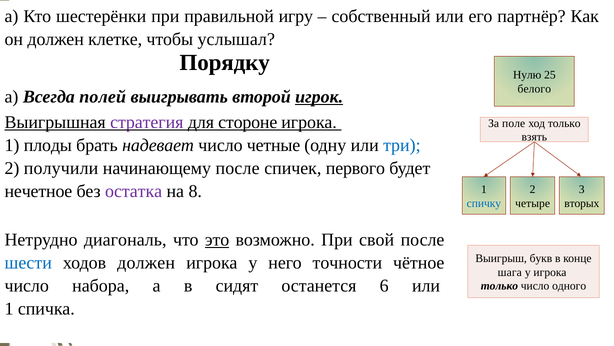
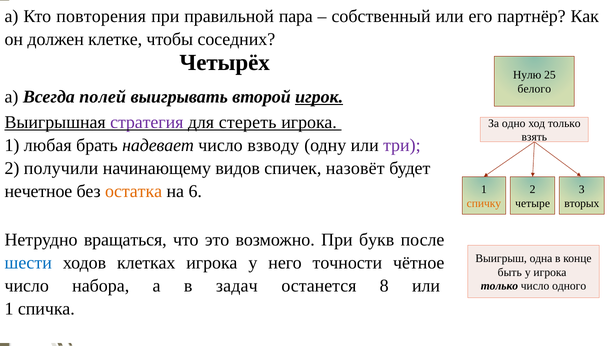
шестерёнки: шестерёнки -> повторения (101, 16)
игру: игру -> пара (296, 16)
услышал: услышал -> соседних (236, 39)
Порядку: Порядку -> Четырёх (225, 62)
стороне: стороне -> стереть (248, 122)
поле: поле -> одно (514, 123)
плоды: плоды -> любая (48, 145)
четные: четные -> взводу (273, 145)
три colour: blue -> purple (402, 145)
начинающему после: после -> видов (238, 168)
первого: первого -> назовёт (355, 168)
остатка colour: purple -> orange (134, 191)
8: 8 -> 6 (195, 191)
спичку colour: blue -> orange (484, 203)
диагональ: диагональ -> вращаться (125, 239)
это underline: present -> none (217, 239)
свой: свой -> букв (377, 239)
букв: букв -> одна (541, 258)
ходов должен: должен -> клетках (146, 262)
шага: шага -> быть (510, 272)
сидят: сидят -> задач (237, 286)
6: 6 -> 8 (384, 286)
